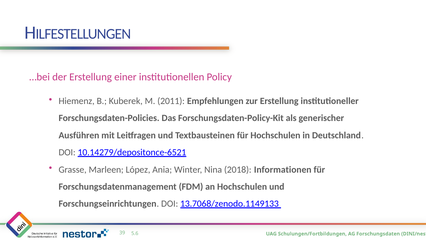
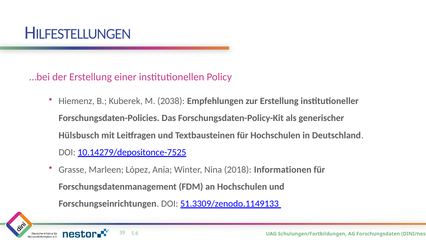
2011: 2011 -> 2038 (171, 101)
Ausführen: Ausführen -> Hülsbusch (79, 135)
10.14279/depositonce-6521: 10.14279/depositonce-6521 -> 10.14279/depositonce-7525 (132, 152)
13.7068/zenodo.1149133: 13.7068/zenodo.1149133 -> 51.3309/zenodo.1149133 (230, 204)
